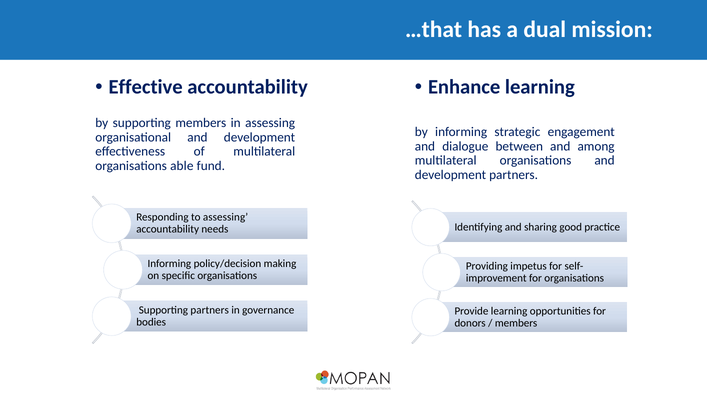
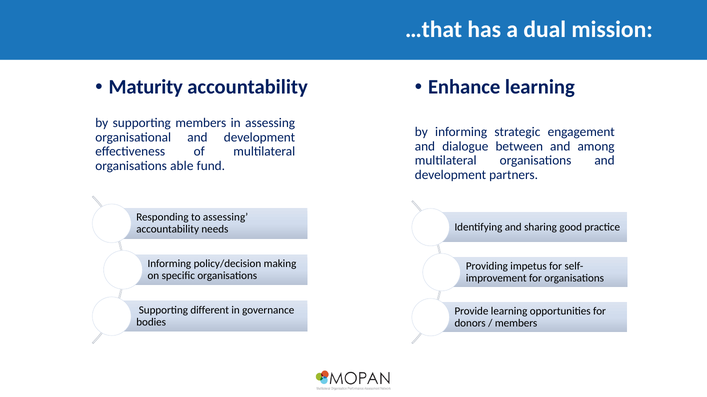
Effective: Effective -> Maturity (146, 87)
Supporting partners: partners -> different (210, 311)
